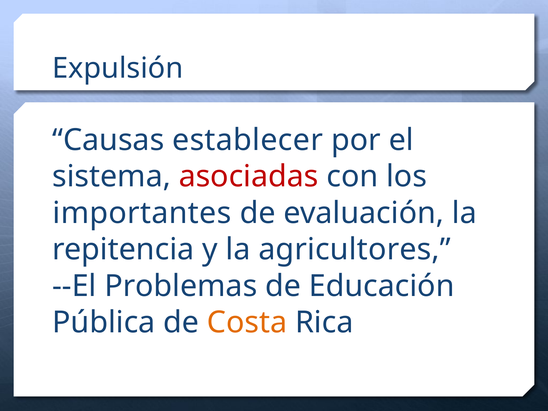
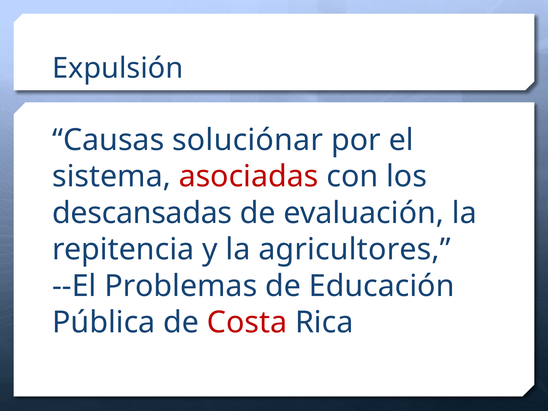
establecer: establecer -> soluciónar (248, 140)
importantes: importantes -> descansadas (142, 213)
Costa colour: orange -> red (247, 323)
